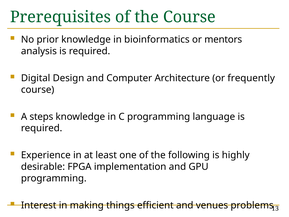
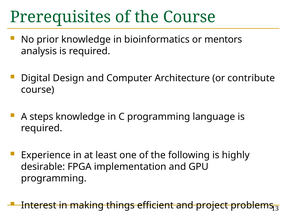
frequently: frequently -> contribute (251, 78)
venues: venues -> project (212, 205)
